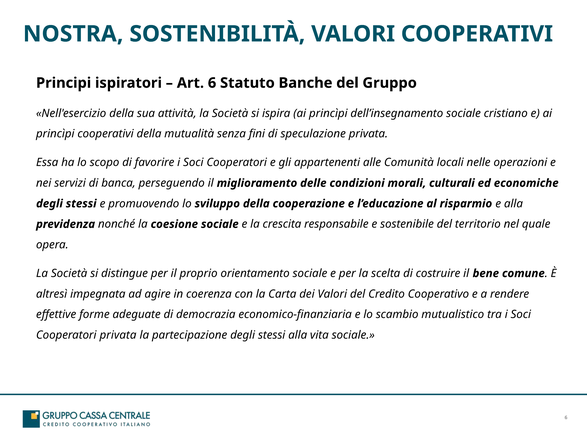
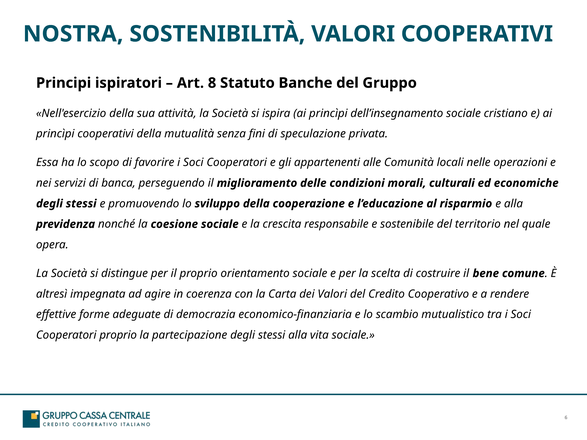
Art 6: 6 -> 8 (212, 83)
Cooperatori privata: privata -> proprio (118, 335)
